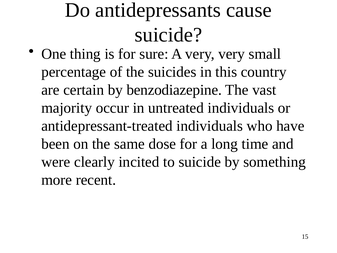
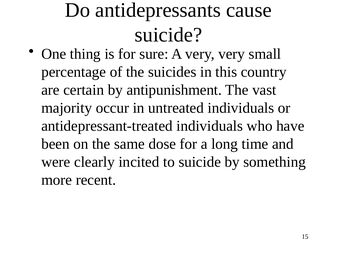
benzodiazepine: benzodiazepine -> antipunishment (174, 90)
